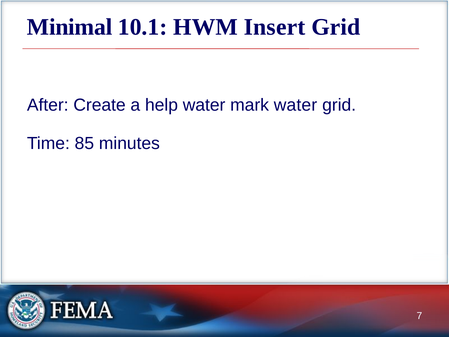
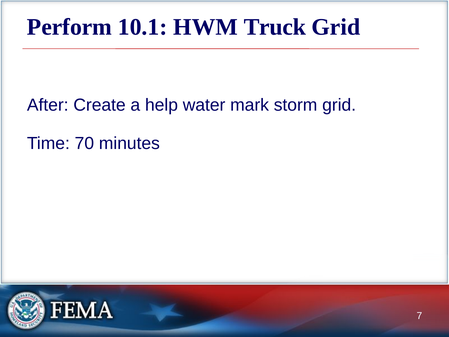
Minimal: Minimal -> Perform (70, 27)
Insert: Insert -> Truck (275, 27)
mark water: water -> storm (296, 105)
85: 85 -> 70 (84, 143)
